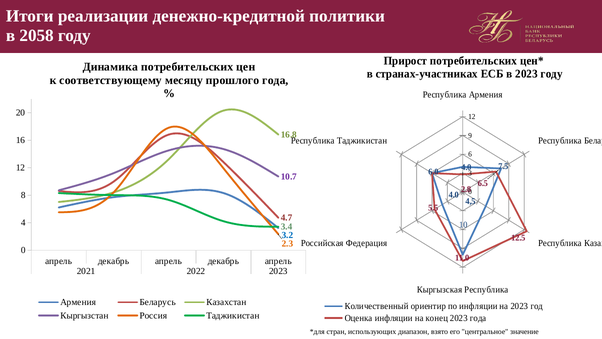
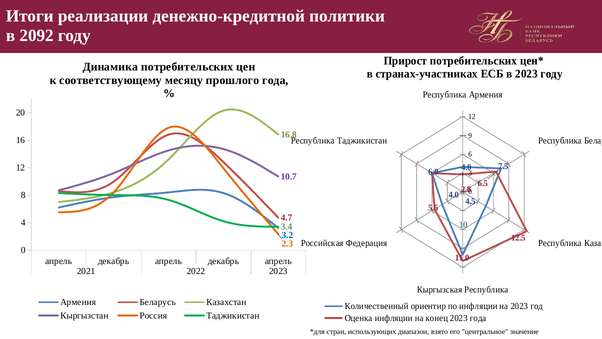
2058: 2058 -> 2092 (37, 36)
